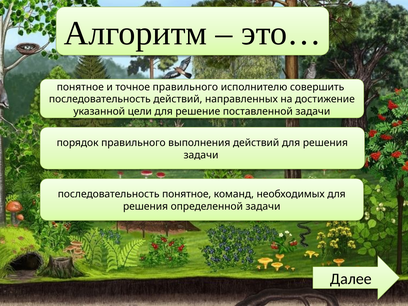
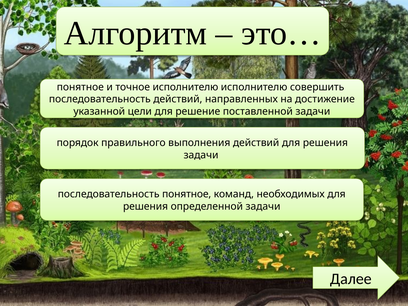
точное правильного: правильного -> исполнителю (185, 87)
